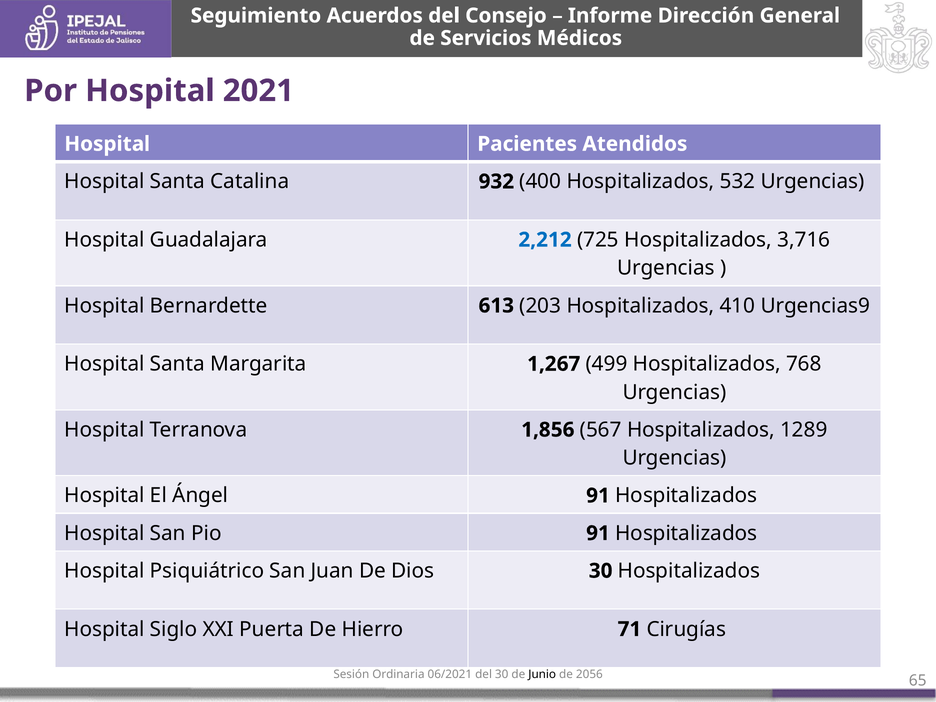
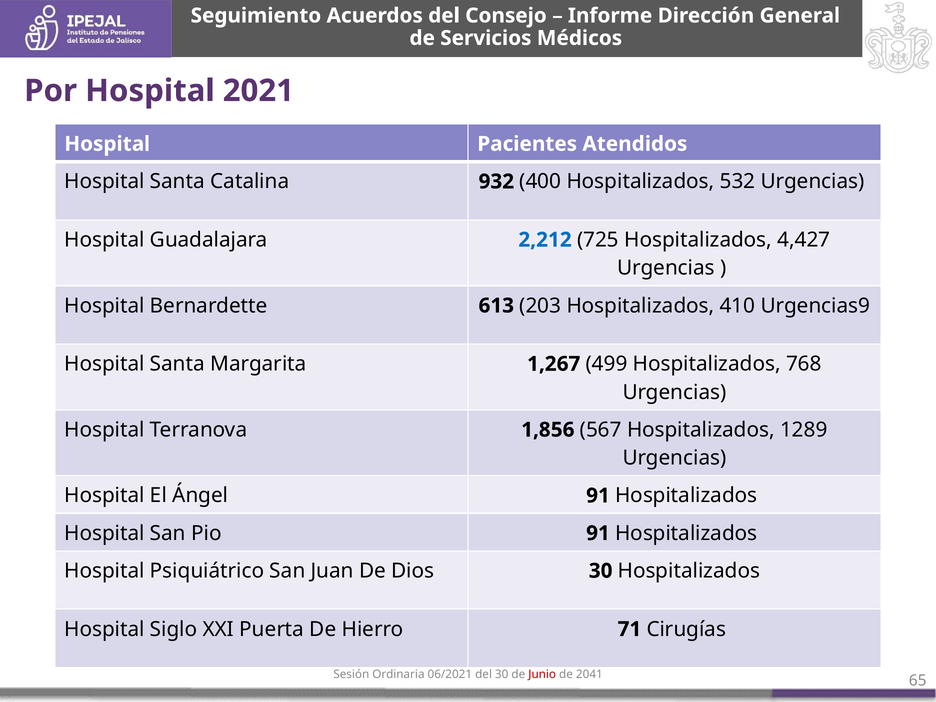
3,716: 3,716 -> 4,427 (804, 240)
Junio colour: black -> red (542, 675)
2056: 2056 -> 2041 (589, 675)
